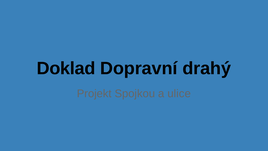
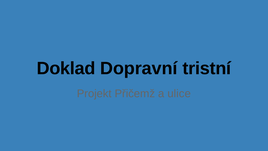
drahý: drahý -> tristní (207, 68)
Spojkou: Spojkou -> Přičemž (135, 93)
